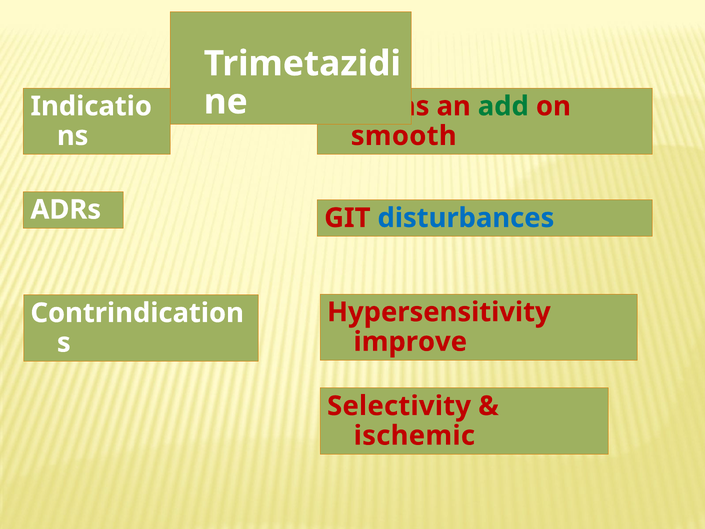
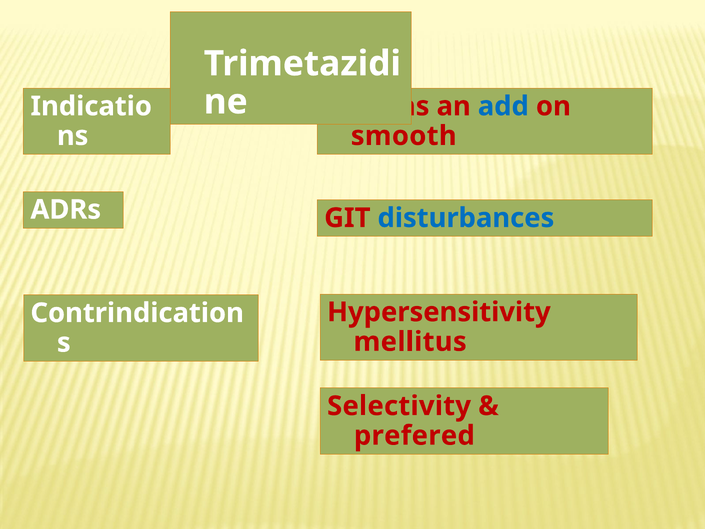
add colour: green -> blue (503, 106)
improve: improve -> mellitus (410, 342)
ischemic: ischemic -> prefered (414, 435)
